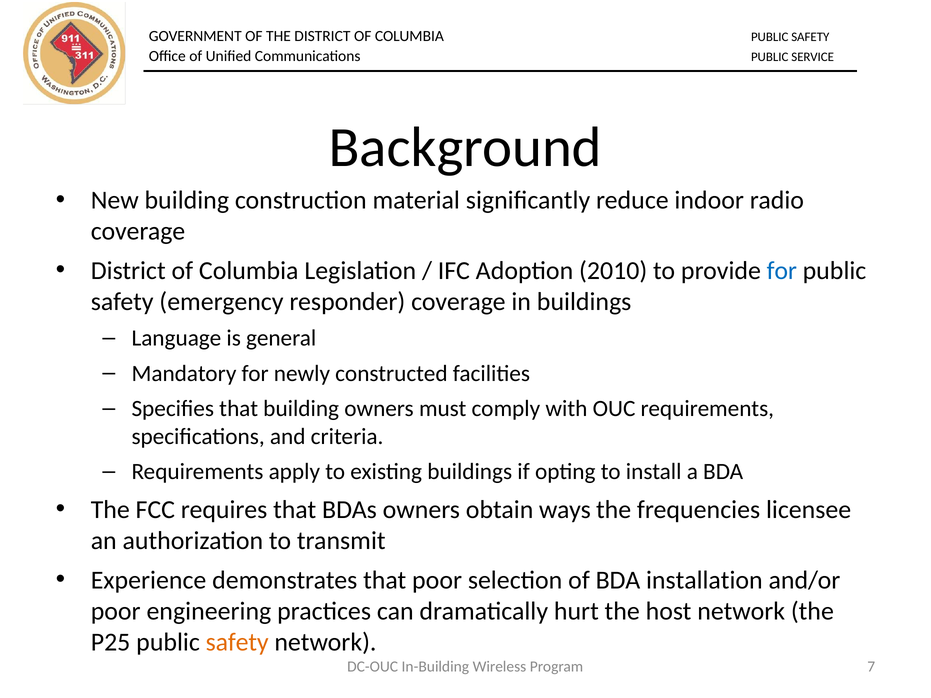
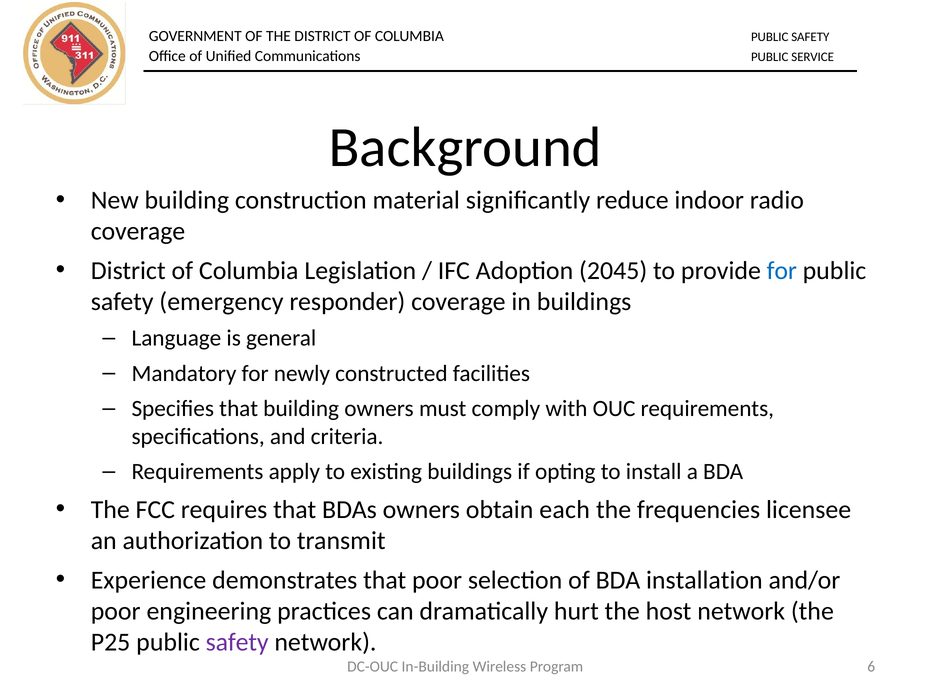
2010: 2010 -> 2045 (613, 271)
ways: ways -> each (565, 510)
safety colour: orange -> purple (237, 642)
7: 7 -> 6 (871, 667)
